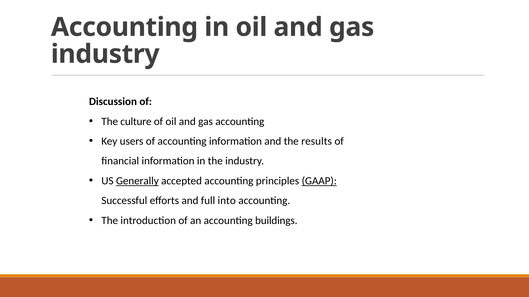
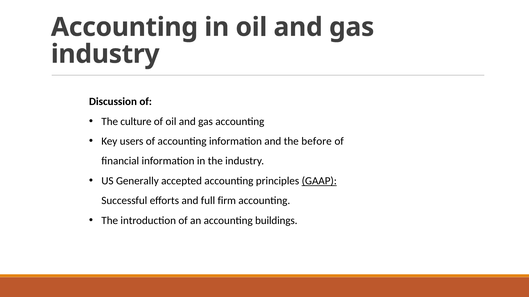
results: results -> before (317, 141)
Generally underline: present -> none (137, 181)
into: into -> firm (227, 201)
